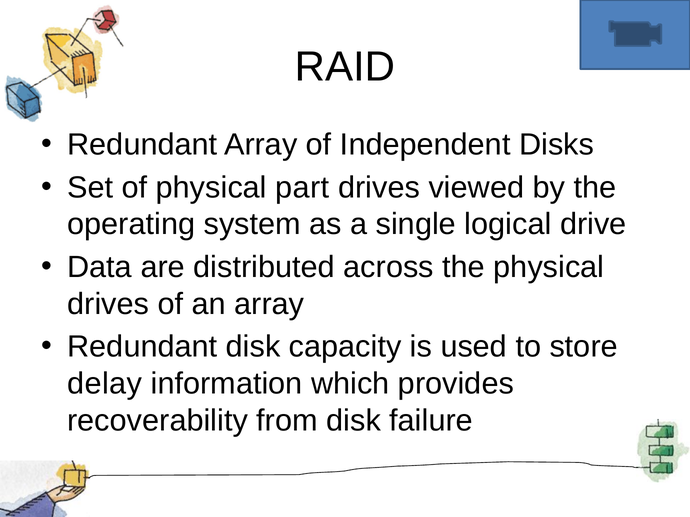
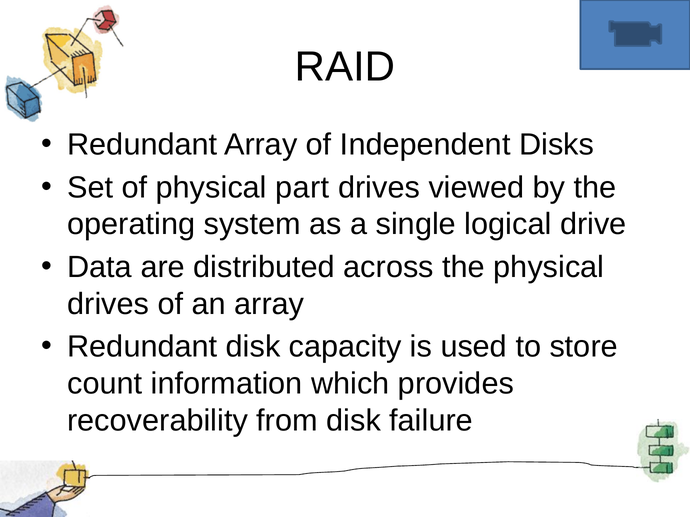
delay: delay -> count (105, 384)
